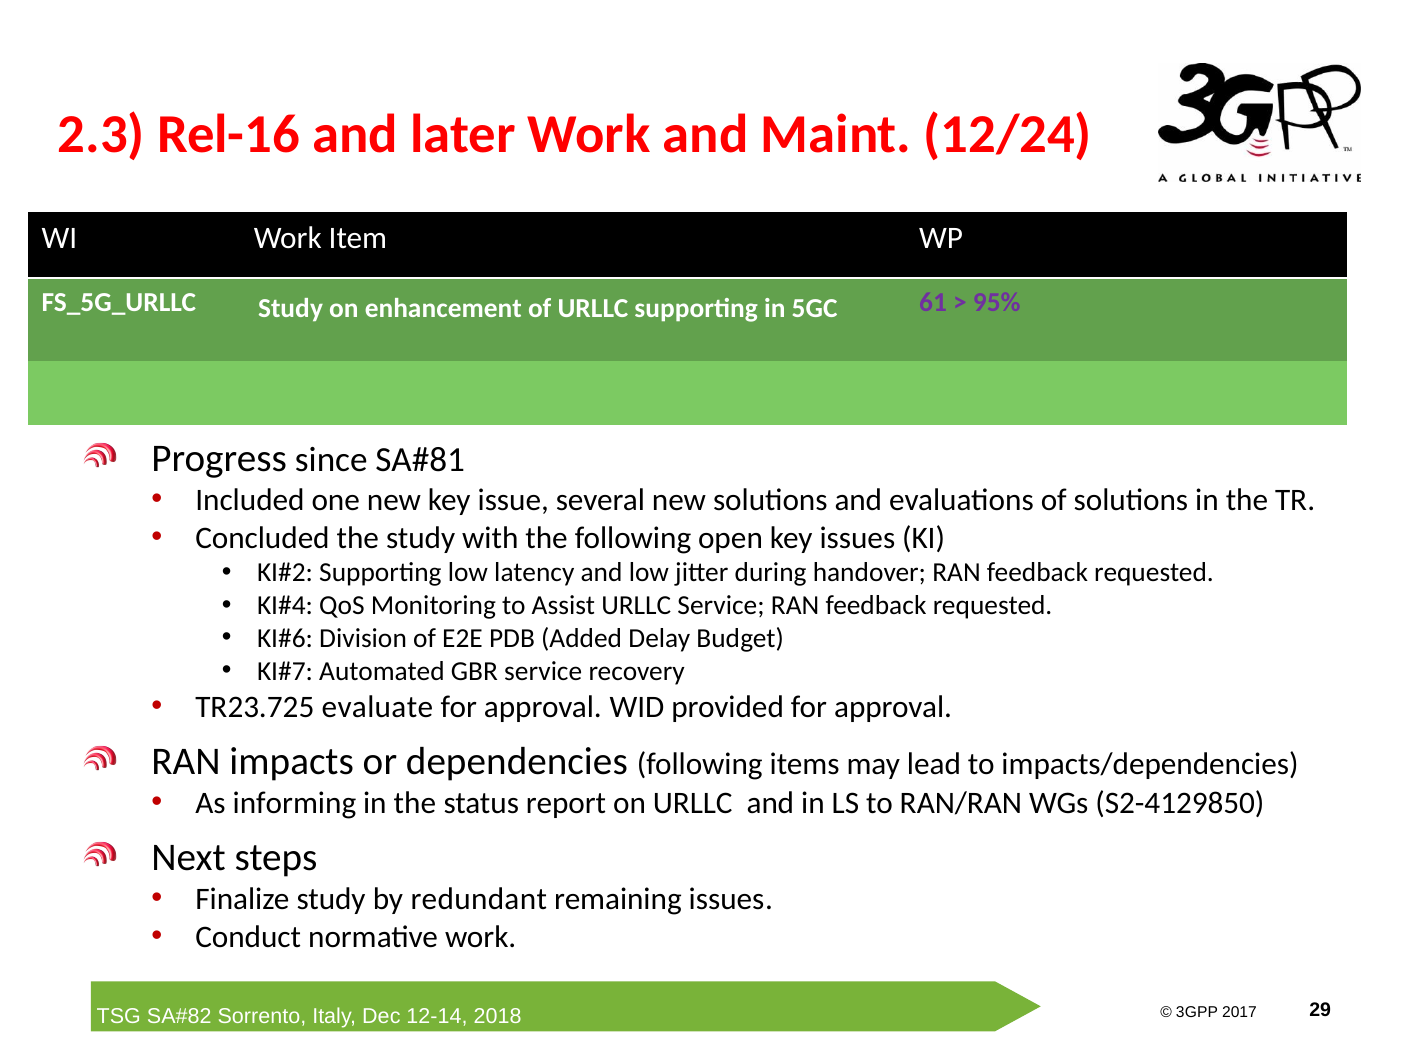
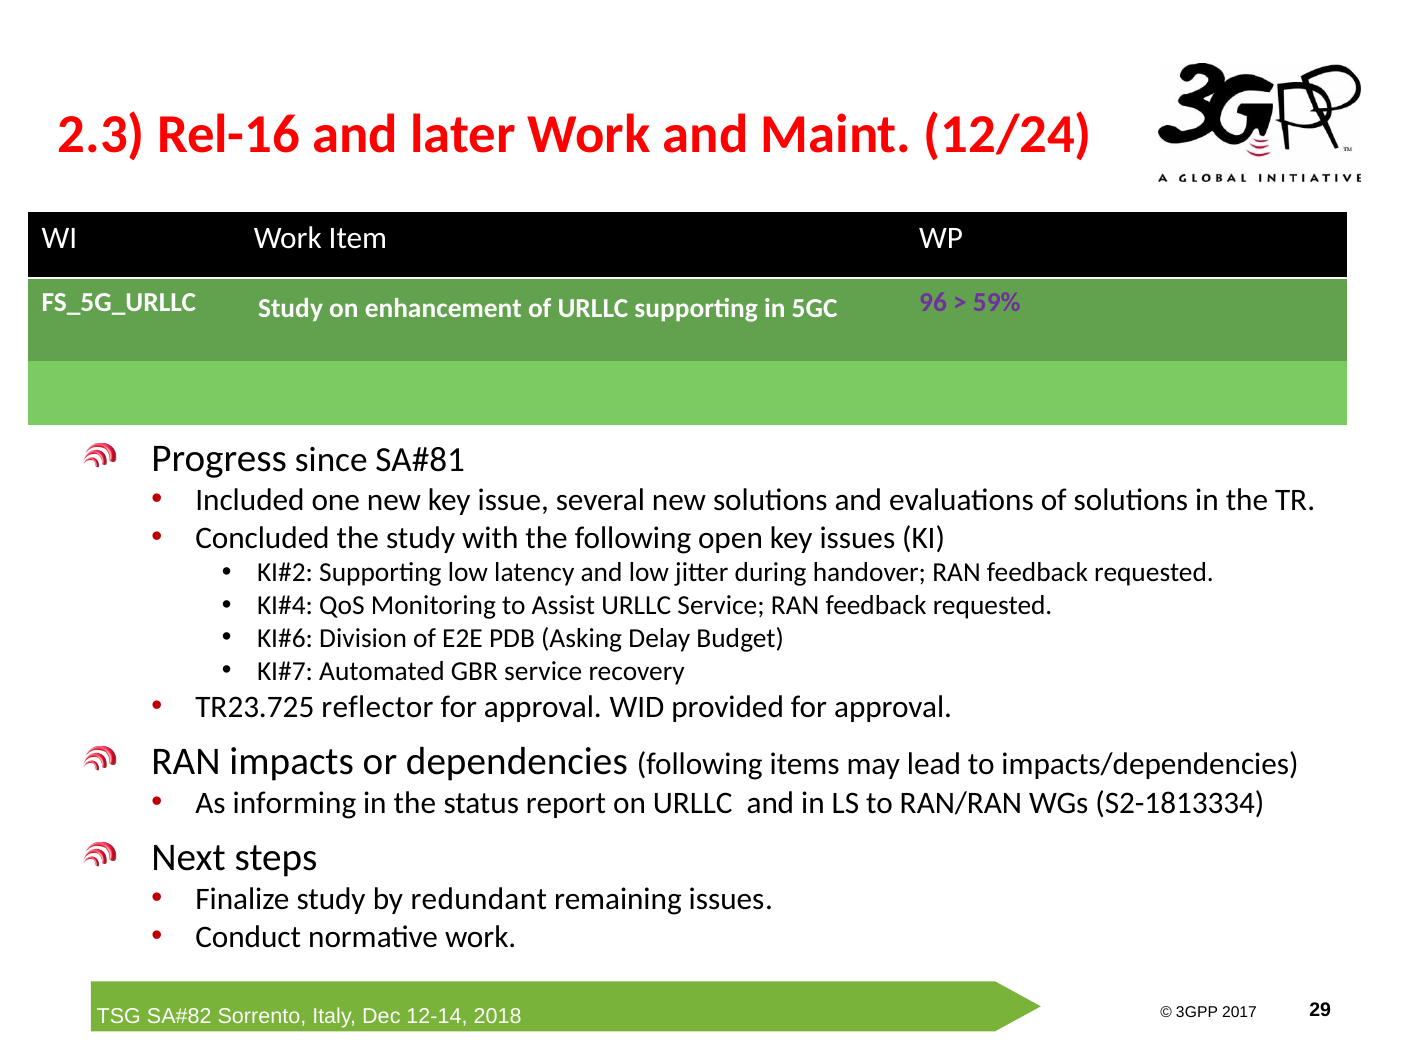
61: 61 -> 96 (933, 302)
95%: 95% -> 59% (997, 302)
Added: Added -> Asking (582, 638)
evaluate: evaluate -> reflector (377, 707)
S2-4129850: S2-4129850 -> S2-1813334 (1180, 803)
